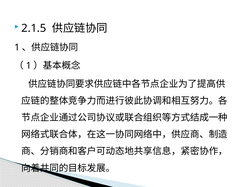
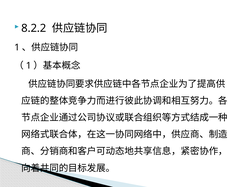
2.1.5: 2.1.5 -> 8.2.2 (34, 28)
